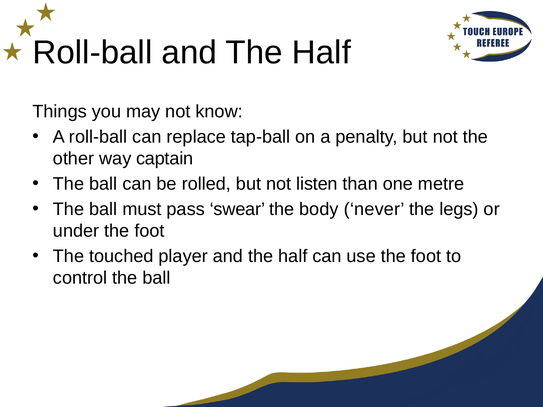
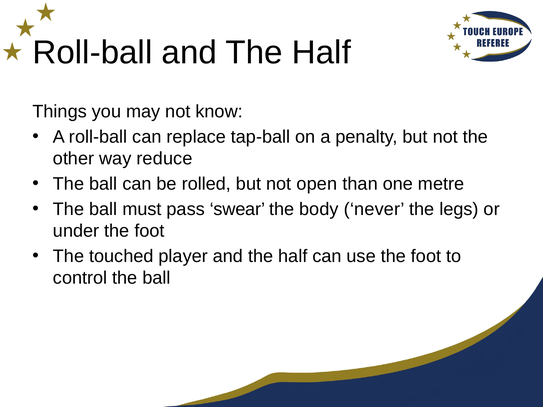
captain: captain -> reduce (164, 159)
listen: listen -> open (317, 184)
